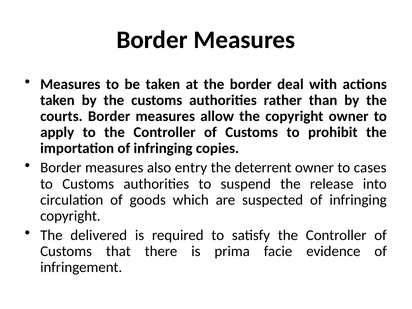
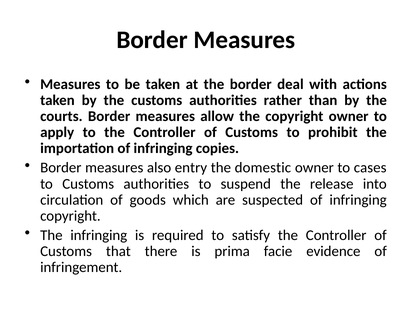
deterrent: deterrent -> domestic (263, 168)
The delivered: delivered -> infringing (99, 235)
